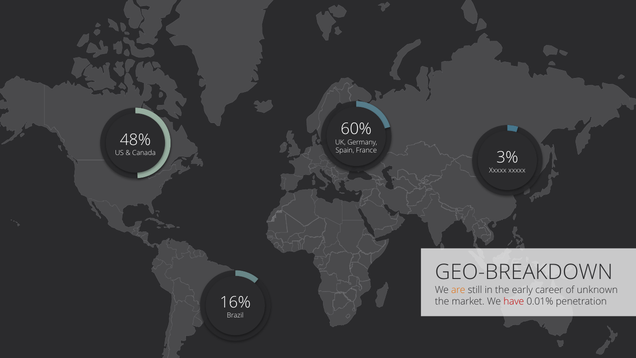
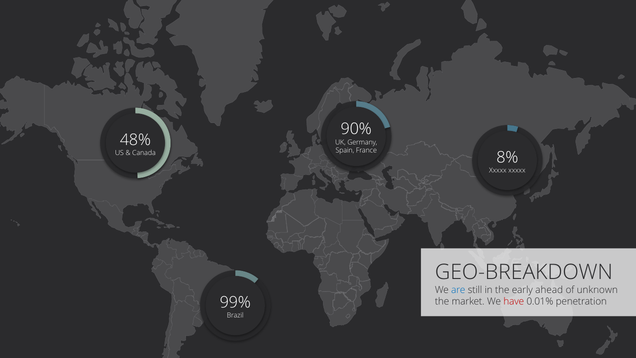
60%: 60% -> 90% (356, 129)
3%: 3% -> 8% (507, 157)
are colour: orange -> blue (458, 290)
career: career -> ahead (549, 290)
16%: 16% -> 99% (235, 302)
